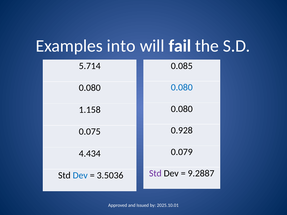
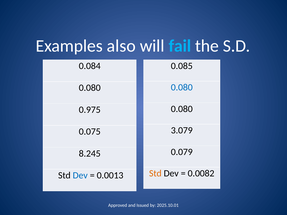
into: into -> also (121, 46)
fail colour: white -> light blue (180, 46)
5.714: 5.714 -> 0.084 (90, 66)
1.158: 1.158 -> 0.975 (90, 110)
0.928: 0.928 -> 3.079 (182, 131)
4.434: 4.434 -> 8.245 (90, 154)
Std colour: purple -> orange (155, 174)
9.2887: 9.2887 -> 0.0082 (201, 174)
3.5036: 3.5036 -> 0.0013 (110, 176)
